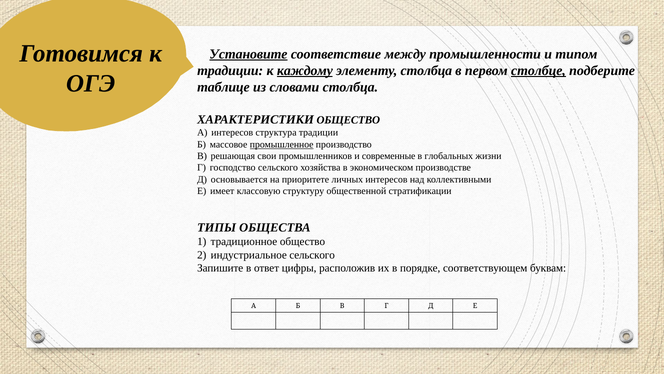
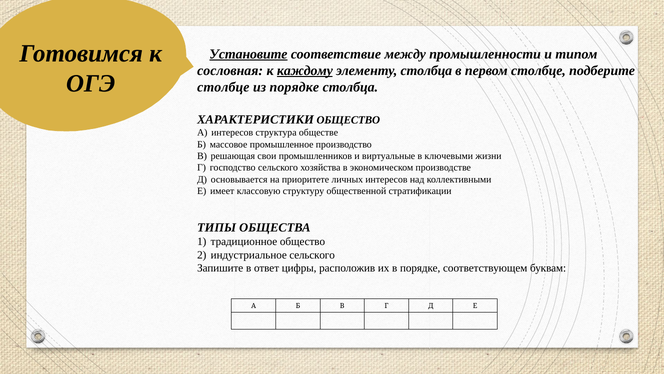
традиции: традиции -> сословная (230, 71)
столбце underline: present -> none (538, 71)
таблице: таблице -> столбце (223, 87)
из словами: словами -> порядке (294, 87)
структура традиции: традиции -> обществе (319, 133)
промышленное underline: present -> none (282, 144)
современные: современные -> виртуальные (389, 156)
глобальных: глобальных -> ключевыми (449, 156)
